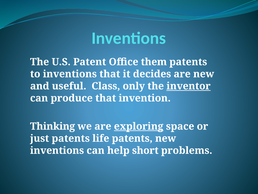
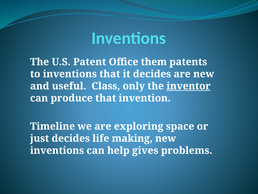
Thinking: Thinking -> Timeline (53, 126)
exploring underline: present -> none (139, 126)
just patents: patents -> decides (71, 138)
life patents: patents -> making (132, 138)
short: short -> gives (145, 150)
